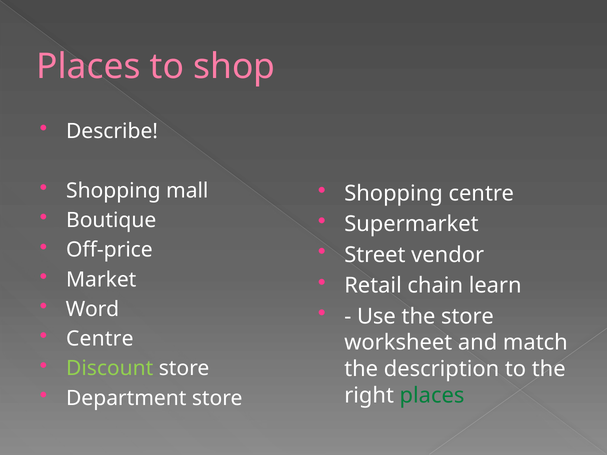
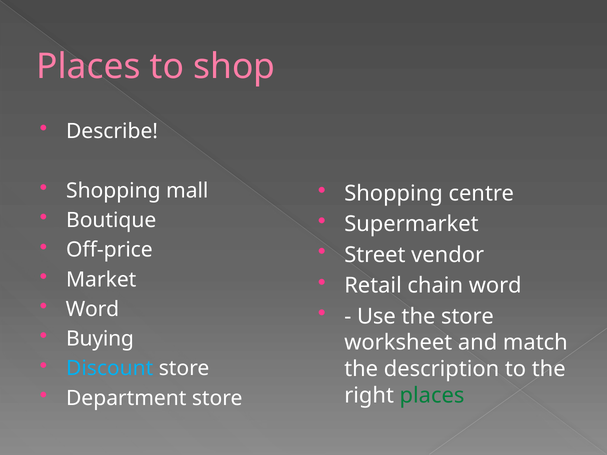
chain learn: learn -> word (495, 286)
Centre: Centre -> Buying (100, 339)
Discount colour: light green -> light blue (110, 369)
